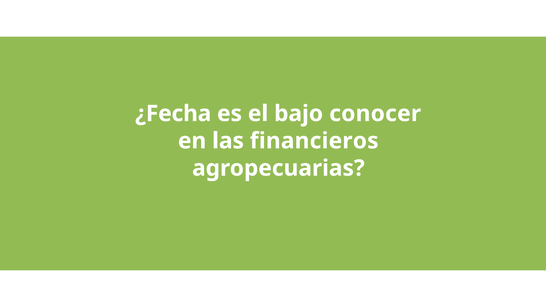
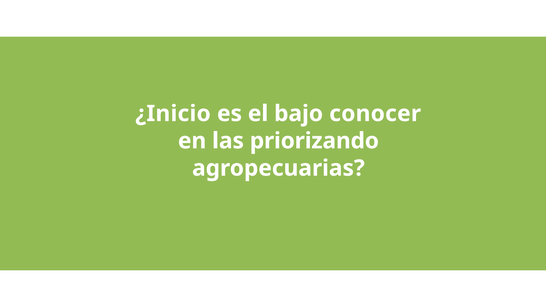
¿Fecha: ¿Fecha -> ¿Inicio (173, 114)
financieros: financieros -> priorizando (314, 141)
